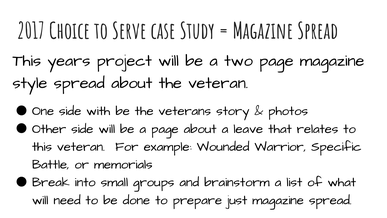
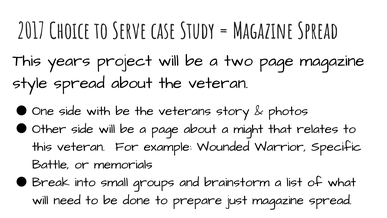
leave: leave -> might (248, 129)
